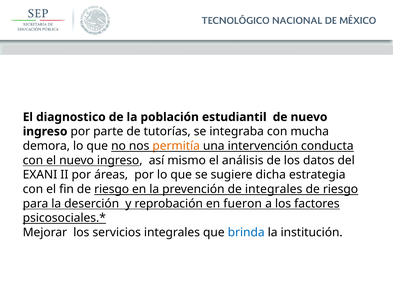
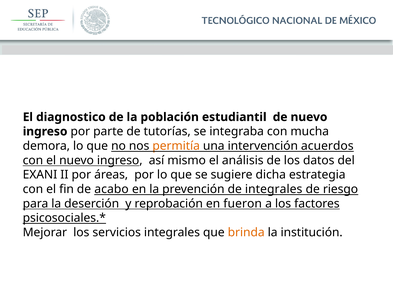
conducta: conducta -> acuerdos (327, 146)
fin de riesgo: riesgo -> acabo (112, 189)
brinda colour: blue -> orange (246, 232)
